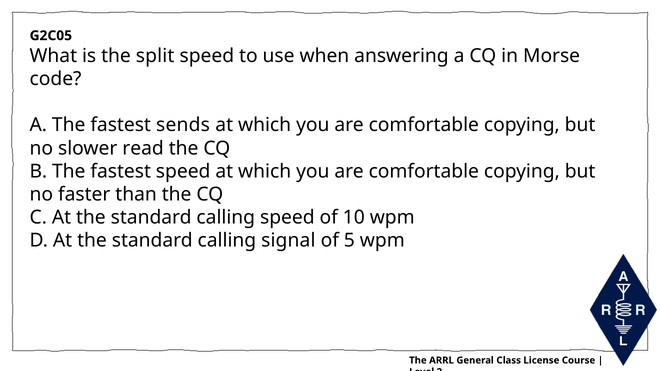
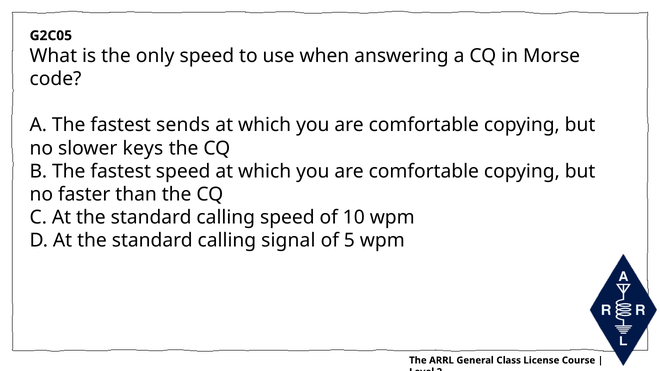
split: split -> only (155, 56)
read: read -> keys (143, 148)
